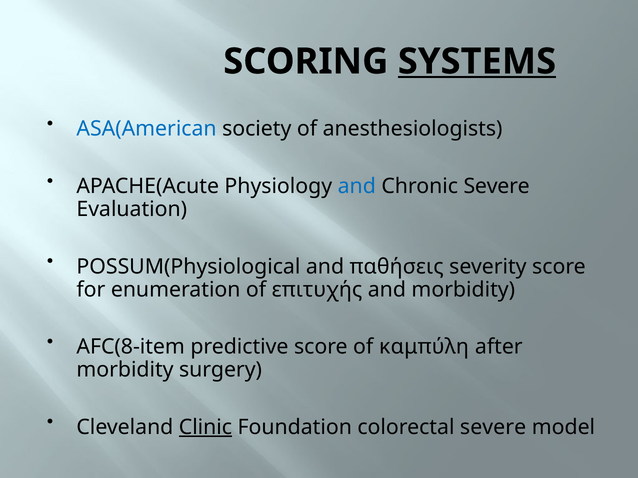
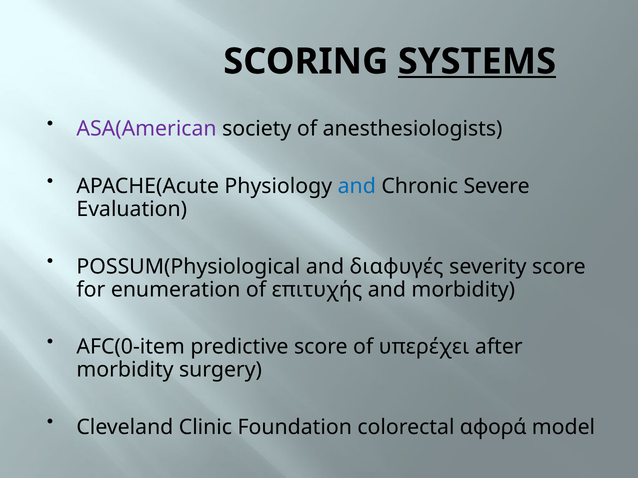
ASA(American colour: blue -> purple (147, 129)
παθήσεις: παθήσεις -> διαφυγές (397, 267)
AFC(8-item: AFC(8-item -> AFC(0-item (131, 347)
καμπύλη: καμπύλη -> υπερέχει (424, 347)
Clinic underline: present -> none (205, 428)
colorectal severe: severe -> αφορά (493, 428)
